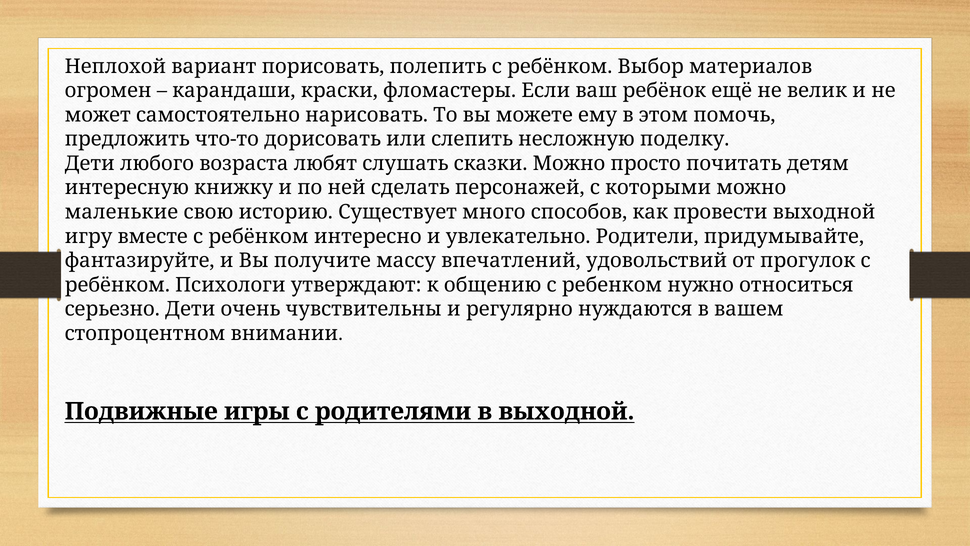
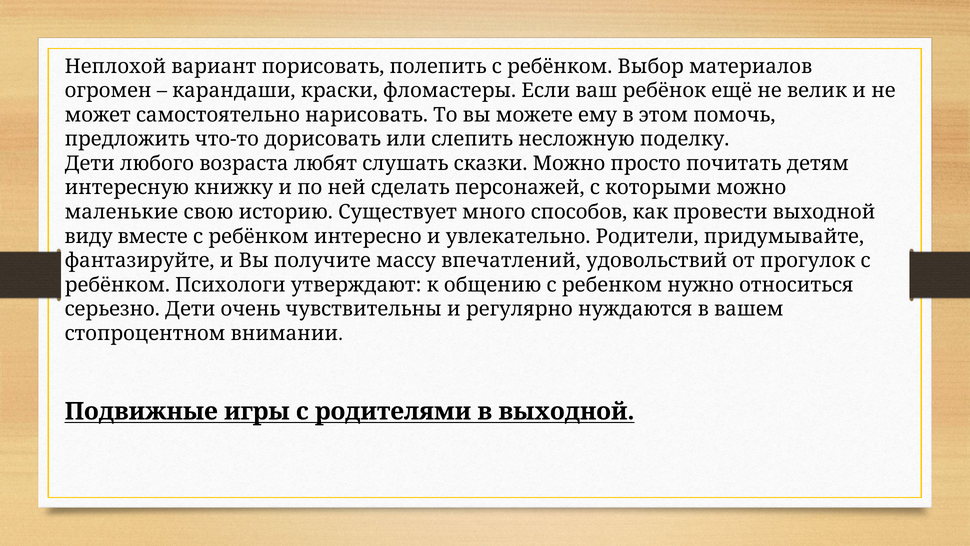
игру: игру -> виду (89, 236)
